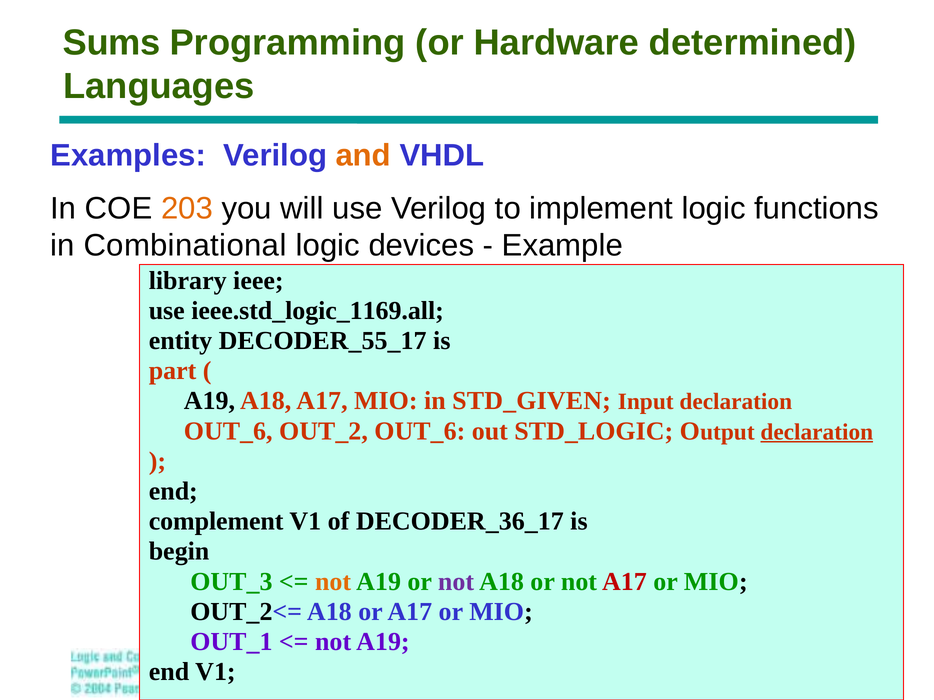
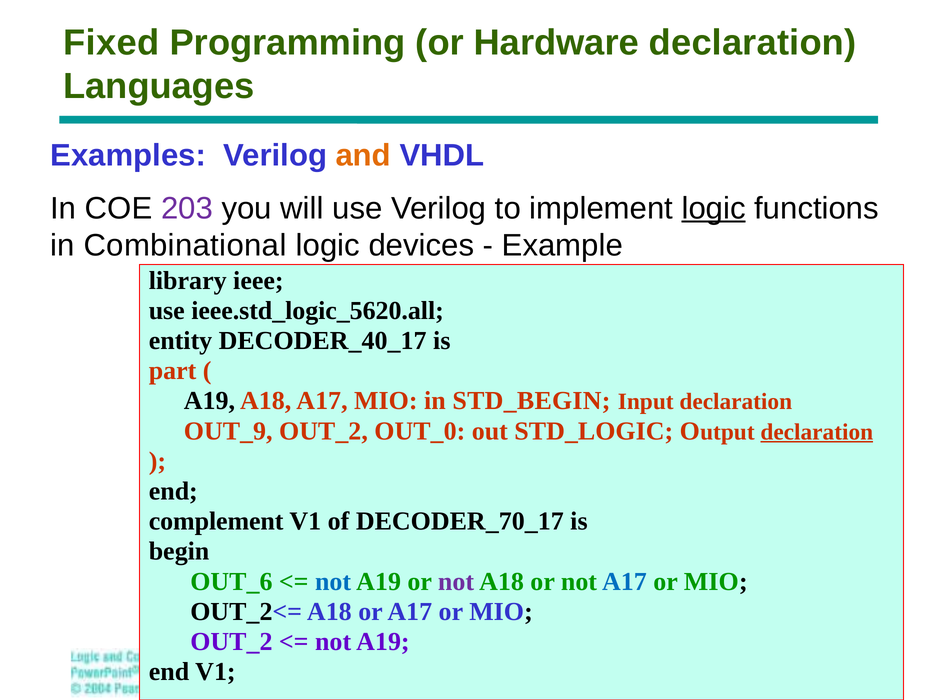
Sums: Sums -> Fixed (111, 43)
Hardware determined: determined -> declaration (753, 43)
203 colour: orange -> purple (187, 208)
logic underline: none -> present (714, 208)
ieee.std_logic_1169.all: ieee.std_logic_1169.all -> ieee.std_logic_5620.all (318, 311)
DECODER_55_17: DECODER_55_17 -> DECODER_40_17 (323, 341)
STD_GIVEN: STD_GIVEN -> STD_BEGIN (531, 401)
OUT_6: OUT_6 -> OUT_9 (228, 431)
OUT_2 OUT_6: OUT_6 -> OUT_0 (420, 431)
DECODER_36_17: DECODER_36_17 -> DECODER_70_17 (460, 522)
OUT_3: OUT_3 -> OUT_6 (231, 582)
not colour: orange -> blue (333, 582)
A17 colour: red -> blue (624, 582)
OUT_1: OUT_1 -> OUT_2 (231, 642)
